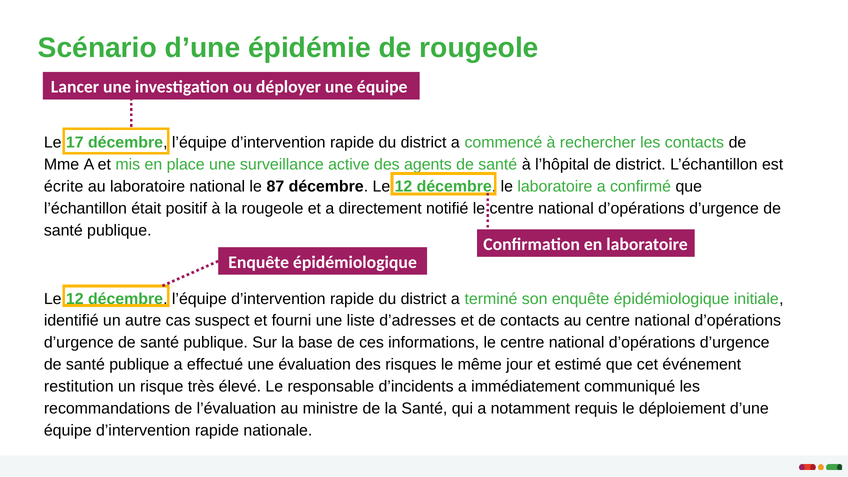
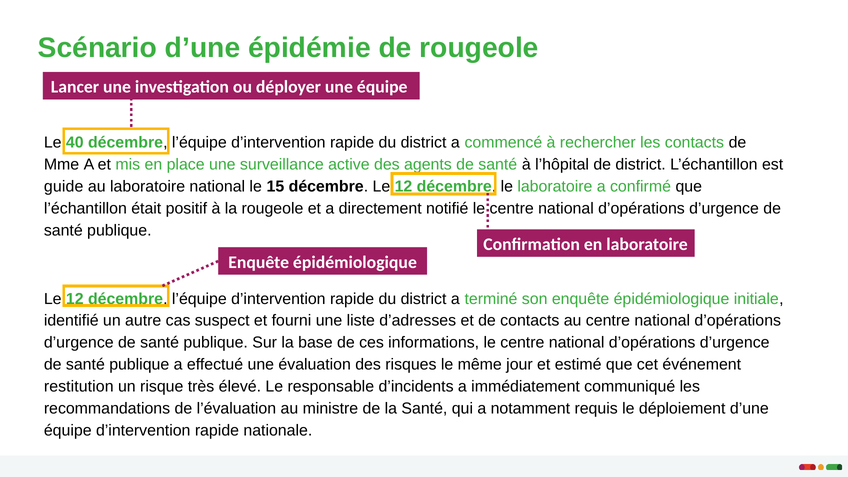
17: 17 -> 40 (75, 143)
écrite: écrite -> guide (64, 186)
87: 87 -> 15 (275, 186)
